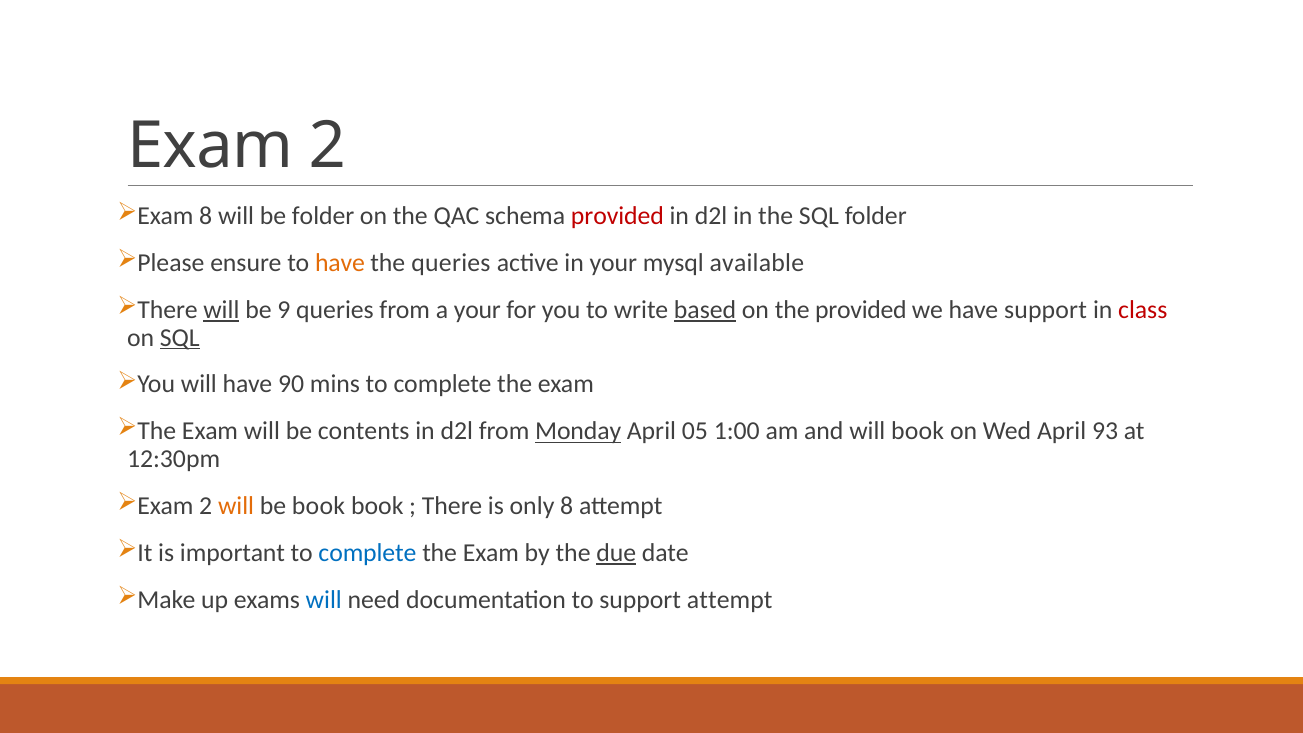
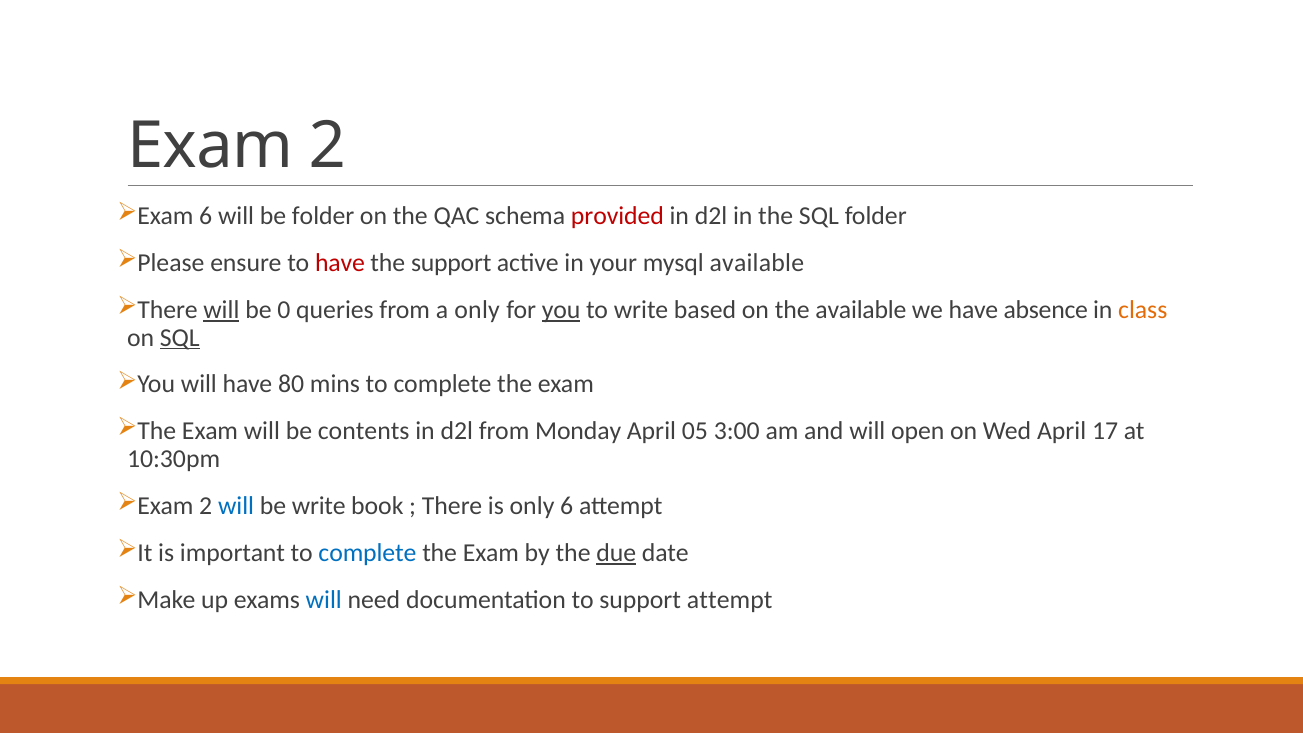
8: 8 -> 6 (206, 216)
have colour: orange -> red (340, 263)
the queries: queries -> support (451, 263)
9: 9 -> 0 (284, 310)
a your: your -> only (477, 310)
you underline: none -> present (561, 310)
based underline: present -> none (705, 310)
the provided: provided -> available (861, 310)
have support: support -> absence (1046, 310)
class colour: red -> orange (1143, 310)
90: 90 -> 80 (291, 384)
Monday underline: present -> none (578, 431)
1:00: 1:00 -> 3:00 (737, 431)
will book: book -> open (918, 431)
93: 93 -> 17 (1105, 431)
12:30pm: 12:30pm -> 10:30pm (174, 459)
will colour: orange -> blue (236, 506)
be book: book -> write (319, 506)
only 8: 8 -> 6 (567, 506)
